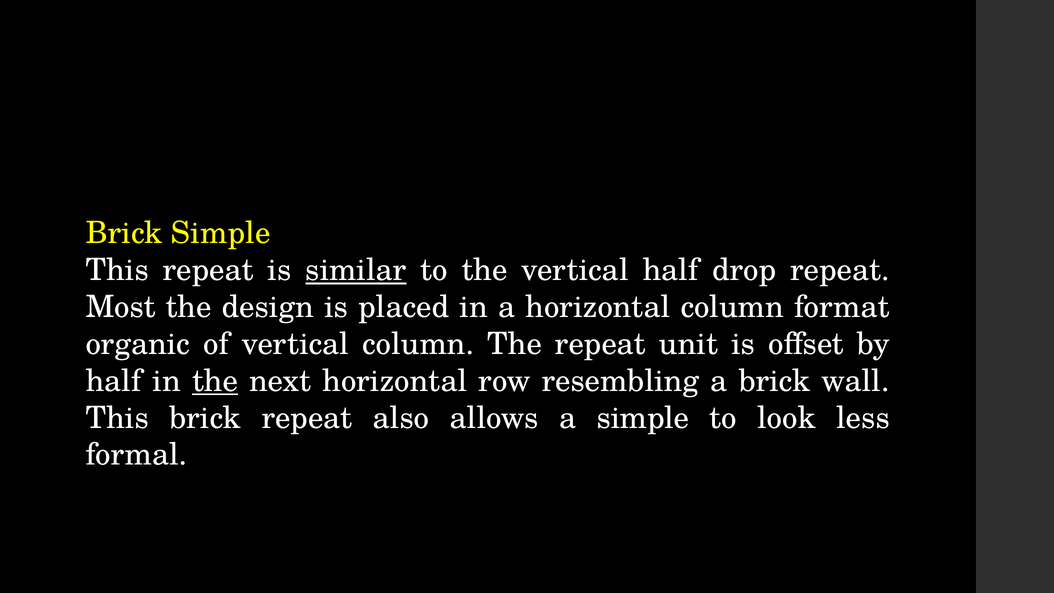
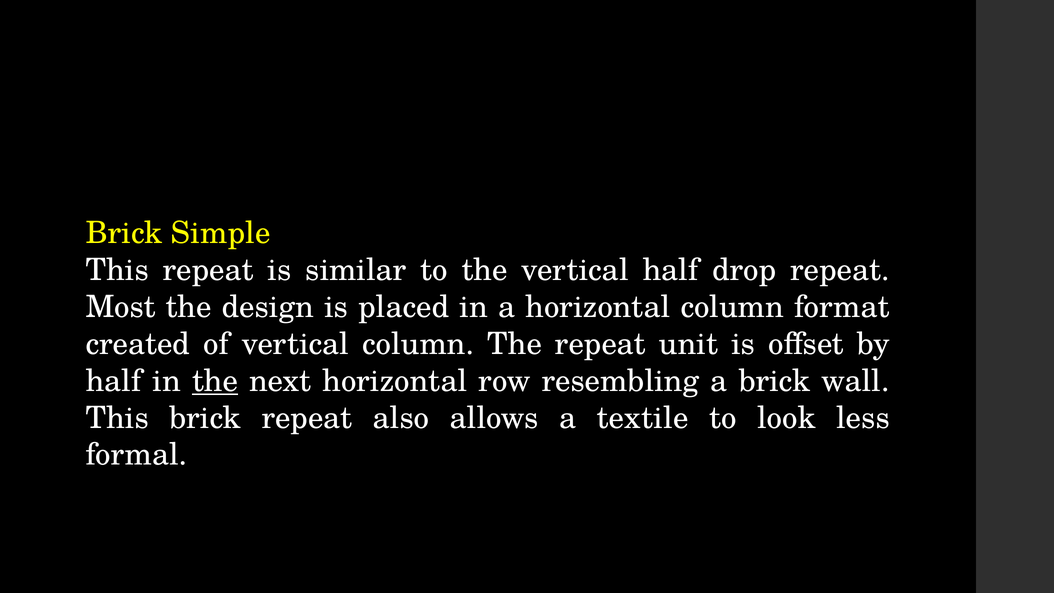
similar underline: present -> none (356, 270)
organic: organic -> created (138, 344)
a simple: simple -> textile (643, 418)
